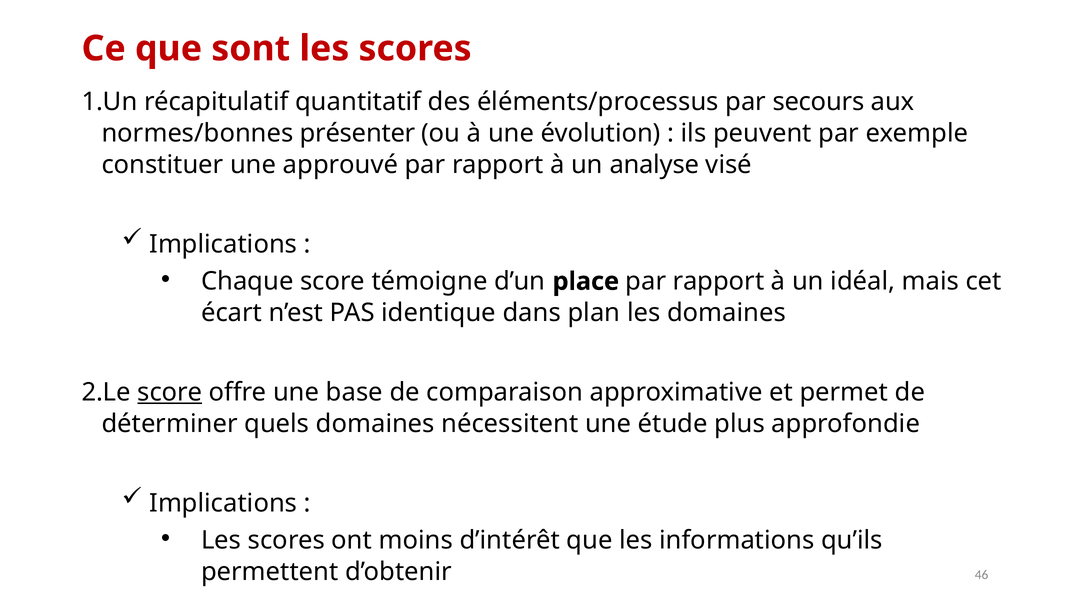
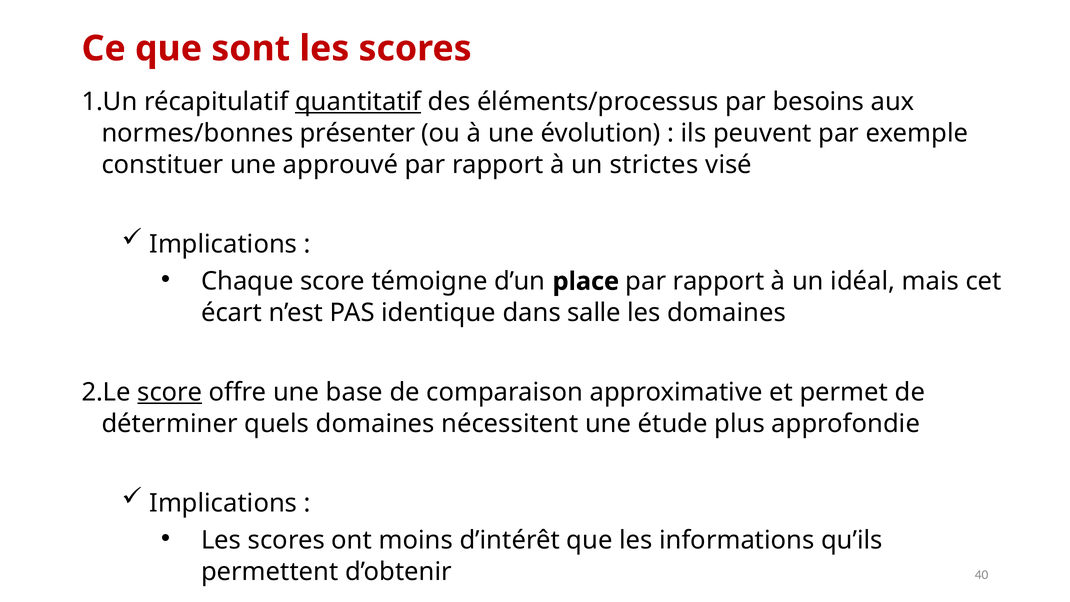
quantitatif underline: none -> present (358, 102)
secours: secours -> besoins (819, 102)
analyse: analyse -> strictes (654, 165)
plan: plan -> salle (594, 313)
46: 46 -> 40 (982, 575)
